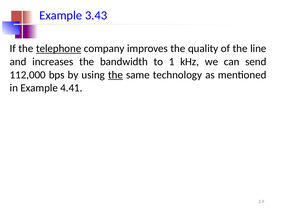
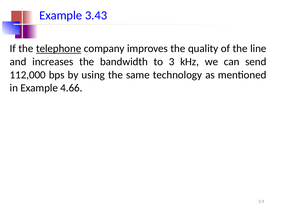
1: 1 -> 3 (172, 62)
the underline: present -> none (116, 75)
4.41: 4.41 -> 4.66 (71, 88)
